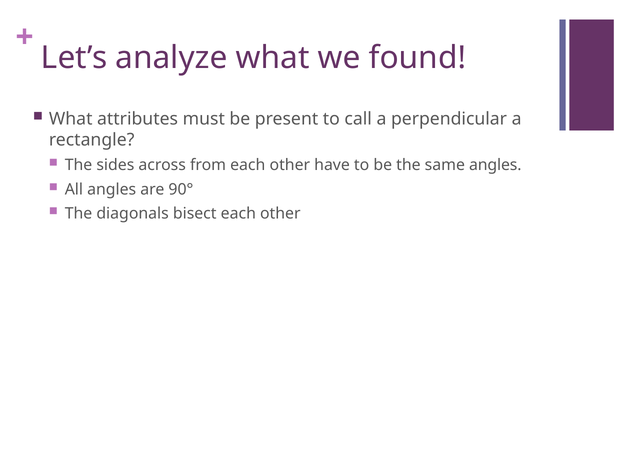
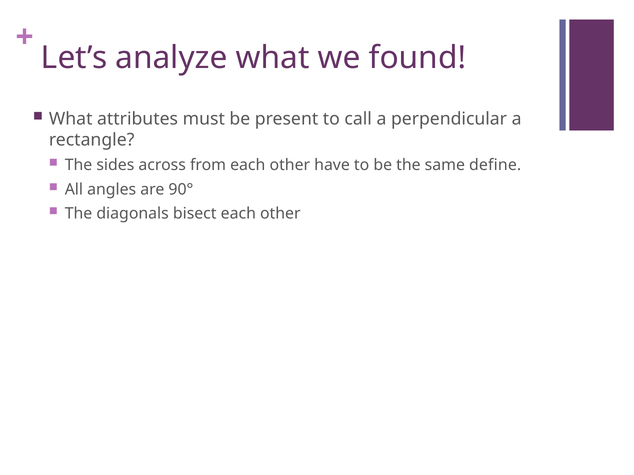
same angles: angles -> define (495, 165)
